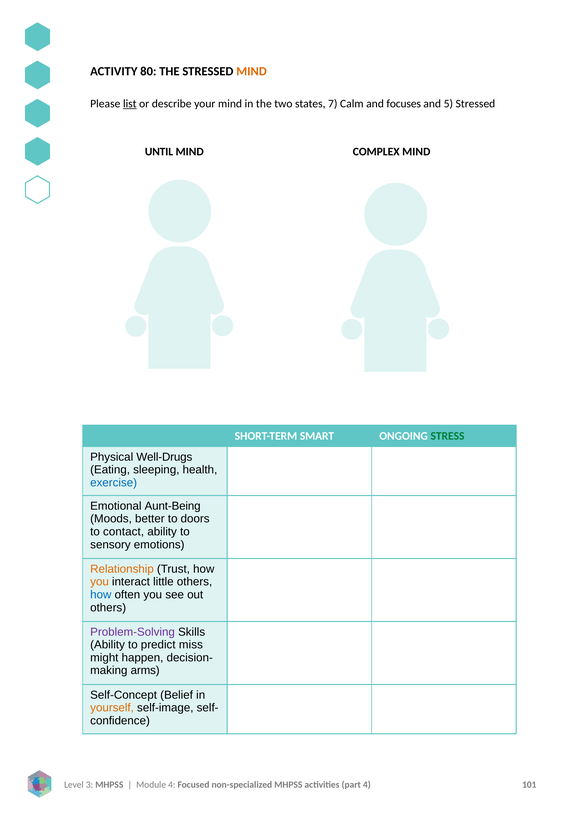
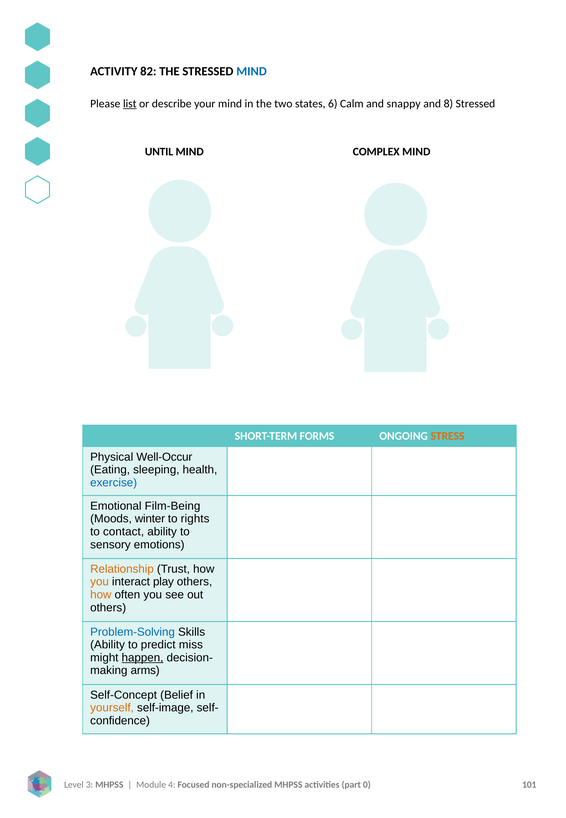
80: 80 -> 82 (148, 71)
MIND colour: orange -> blue (252, 71)
7: 7 -> 6 (333, 104)
focuses: focuses -> snappy (404, 104)
5: 5 -> 8 (448, 104)
SMART: SMART -> FORMS (317, 436)
STRESS colour: green -> orange (448, 436)
Well-Drugs: Well-Drugs -> Well-Occur (164, 457)
Aunt-Being: Aunt-Being -> Film-Being (173, 506)
better: better -> winter (150, 519)
doors: doors -> rights (195, 519)
little: little -> play (163, 582)
how colour: blue -> orange (101, 594)
Problem-Solving colour: purple -> blue (133, 632)
happen underline: none -> present (142, 657)
4: 4 -> 0 (367, 784)
